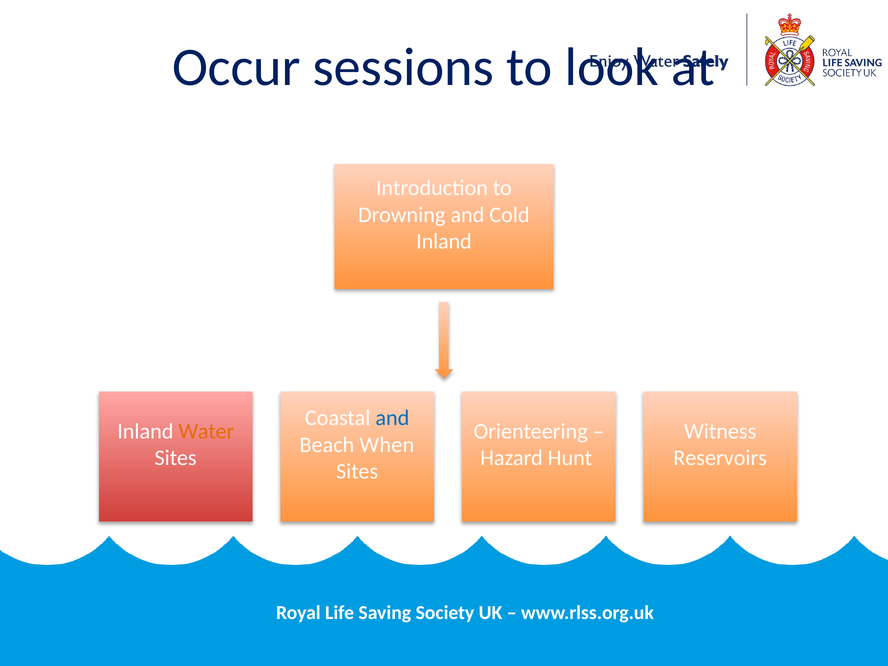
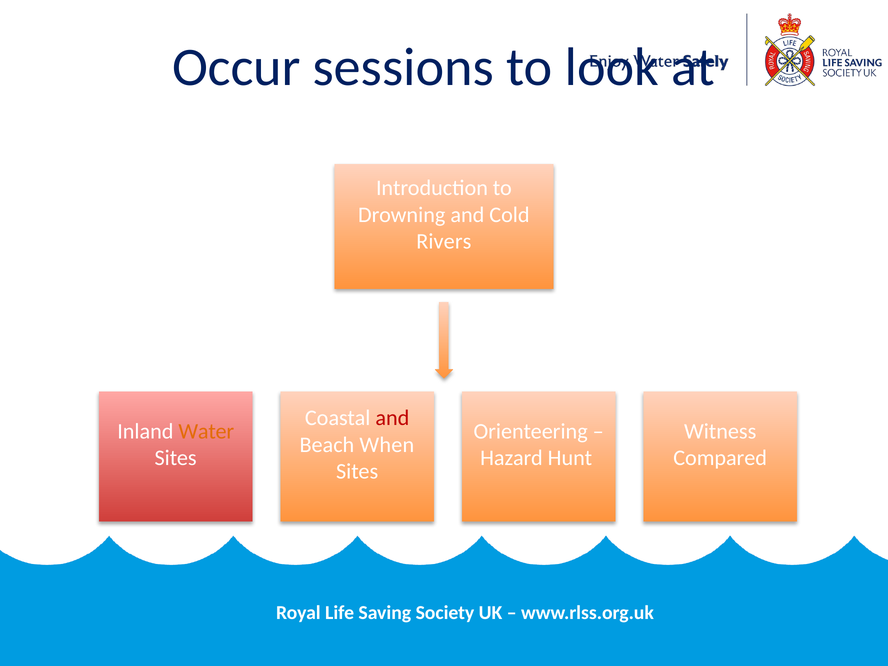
Inland: Inland -> Rivers (444, 241)
and colour: blue -> red (392, 418)
Reservoirs: Reservoirs -> Compared (720, 458)
